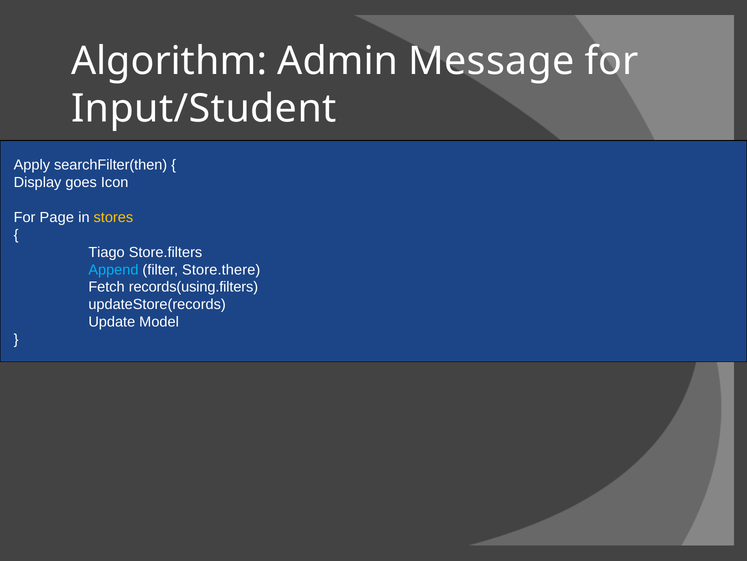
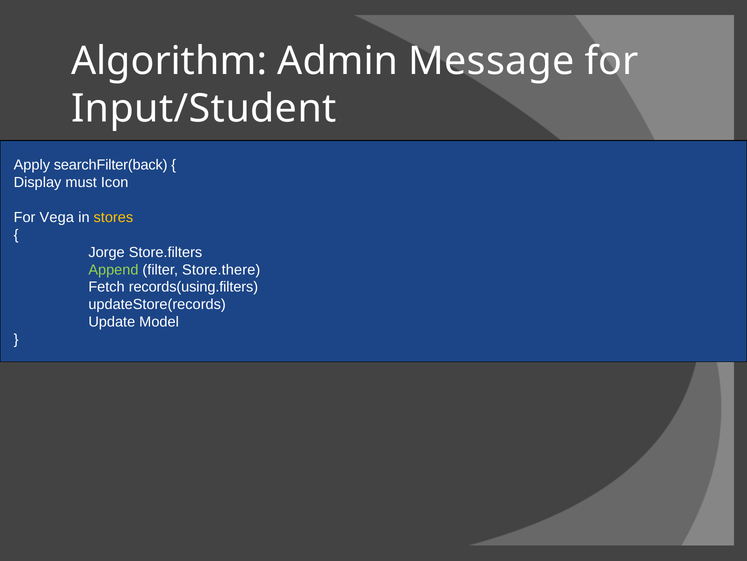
searchFilter(then: searchFilter(then -> searchFilter(back (111, 165)
goes: goes -> must (81, 182)
Page: Page -> Vega (57, 217)
Tiago: Tiago -> Jorge (107, 252)
Append colour: light blue -> light green (113, 269)
